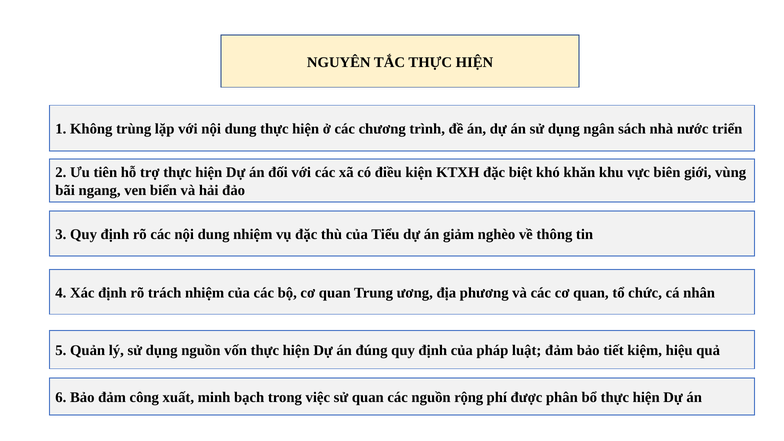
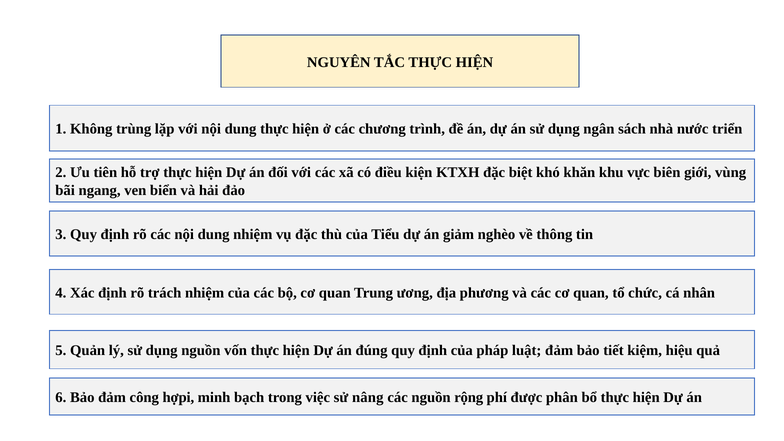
xuất: xuất -> hợpi (178, 397)
sử quan: quan -> nâng (368, 397)
